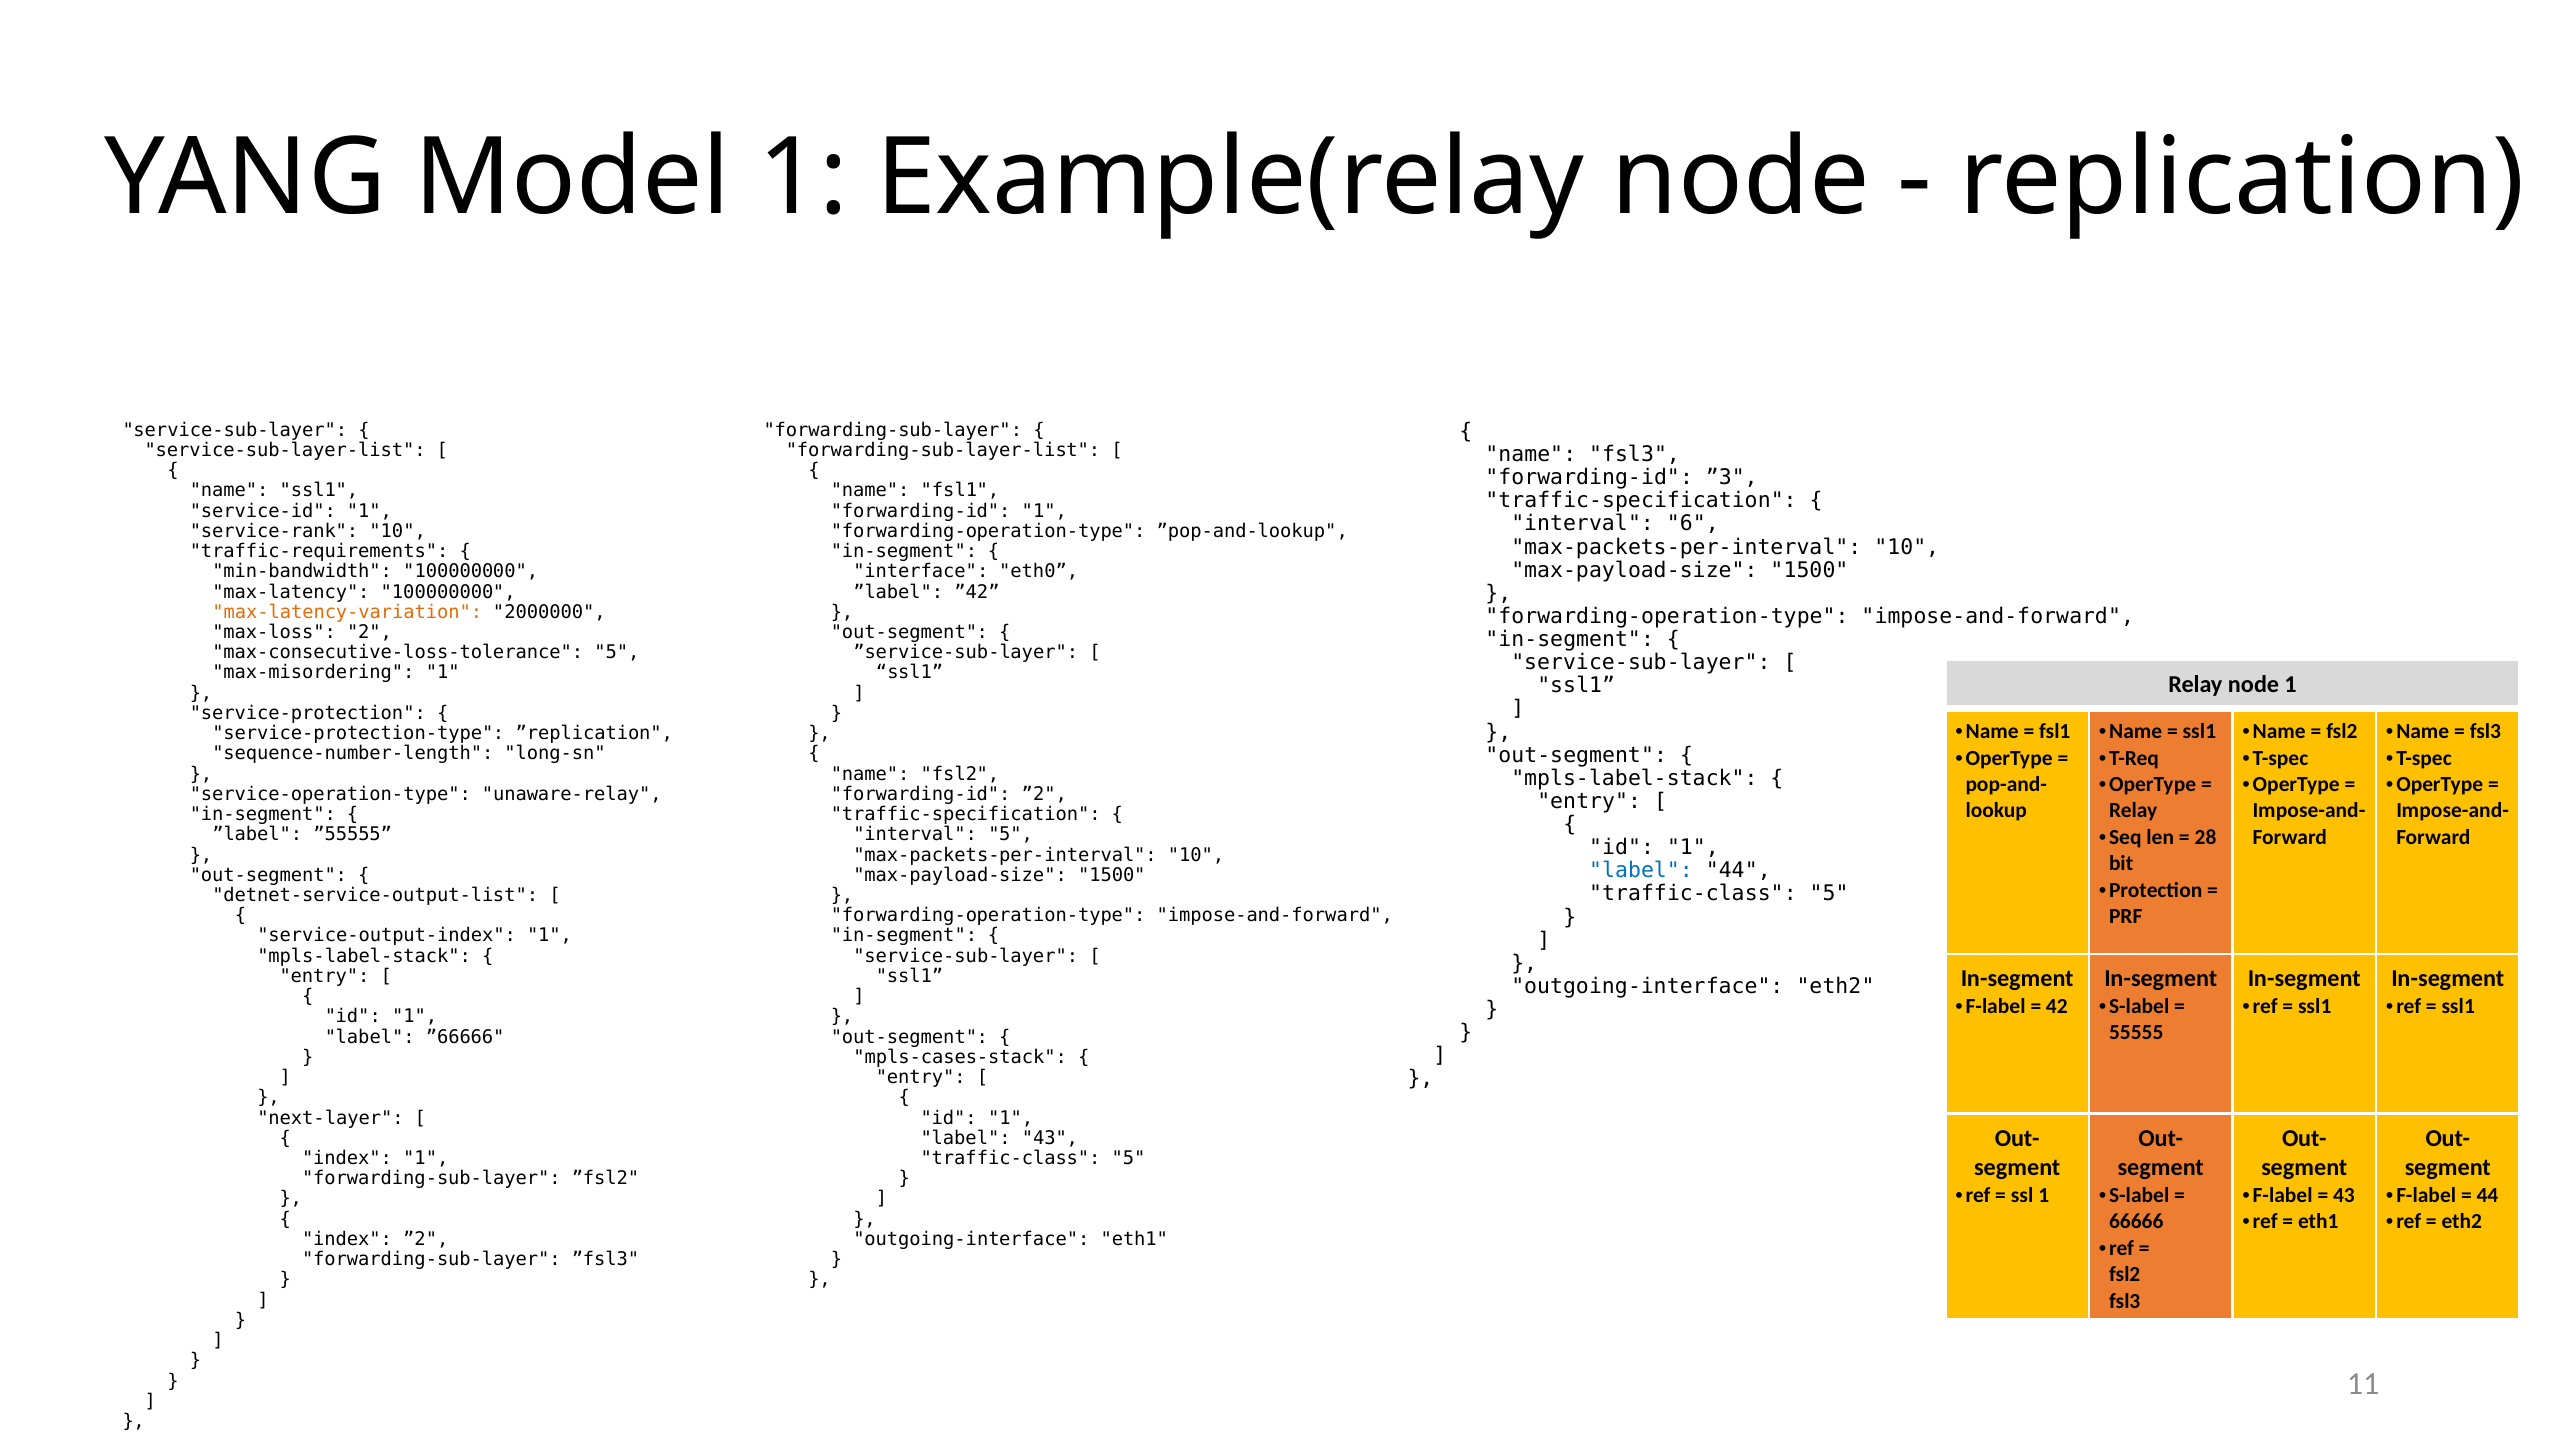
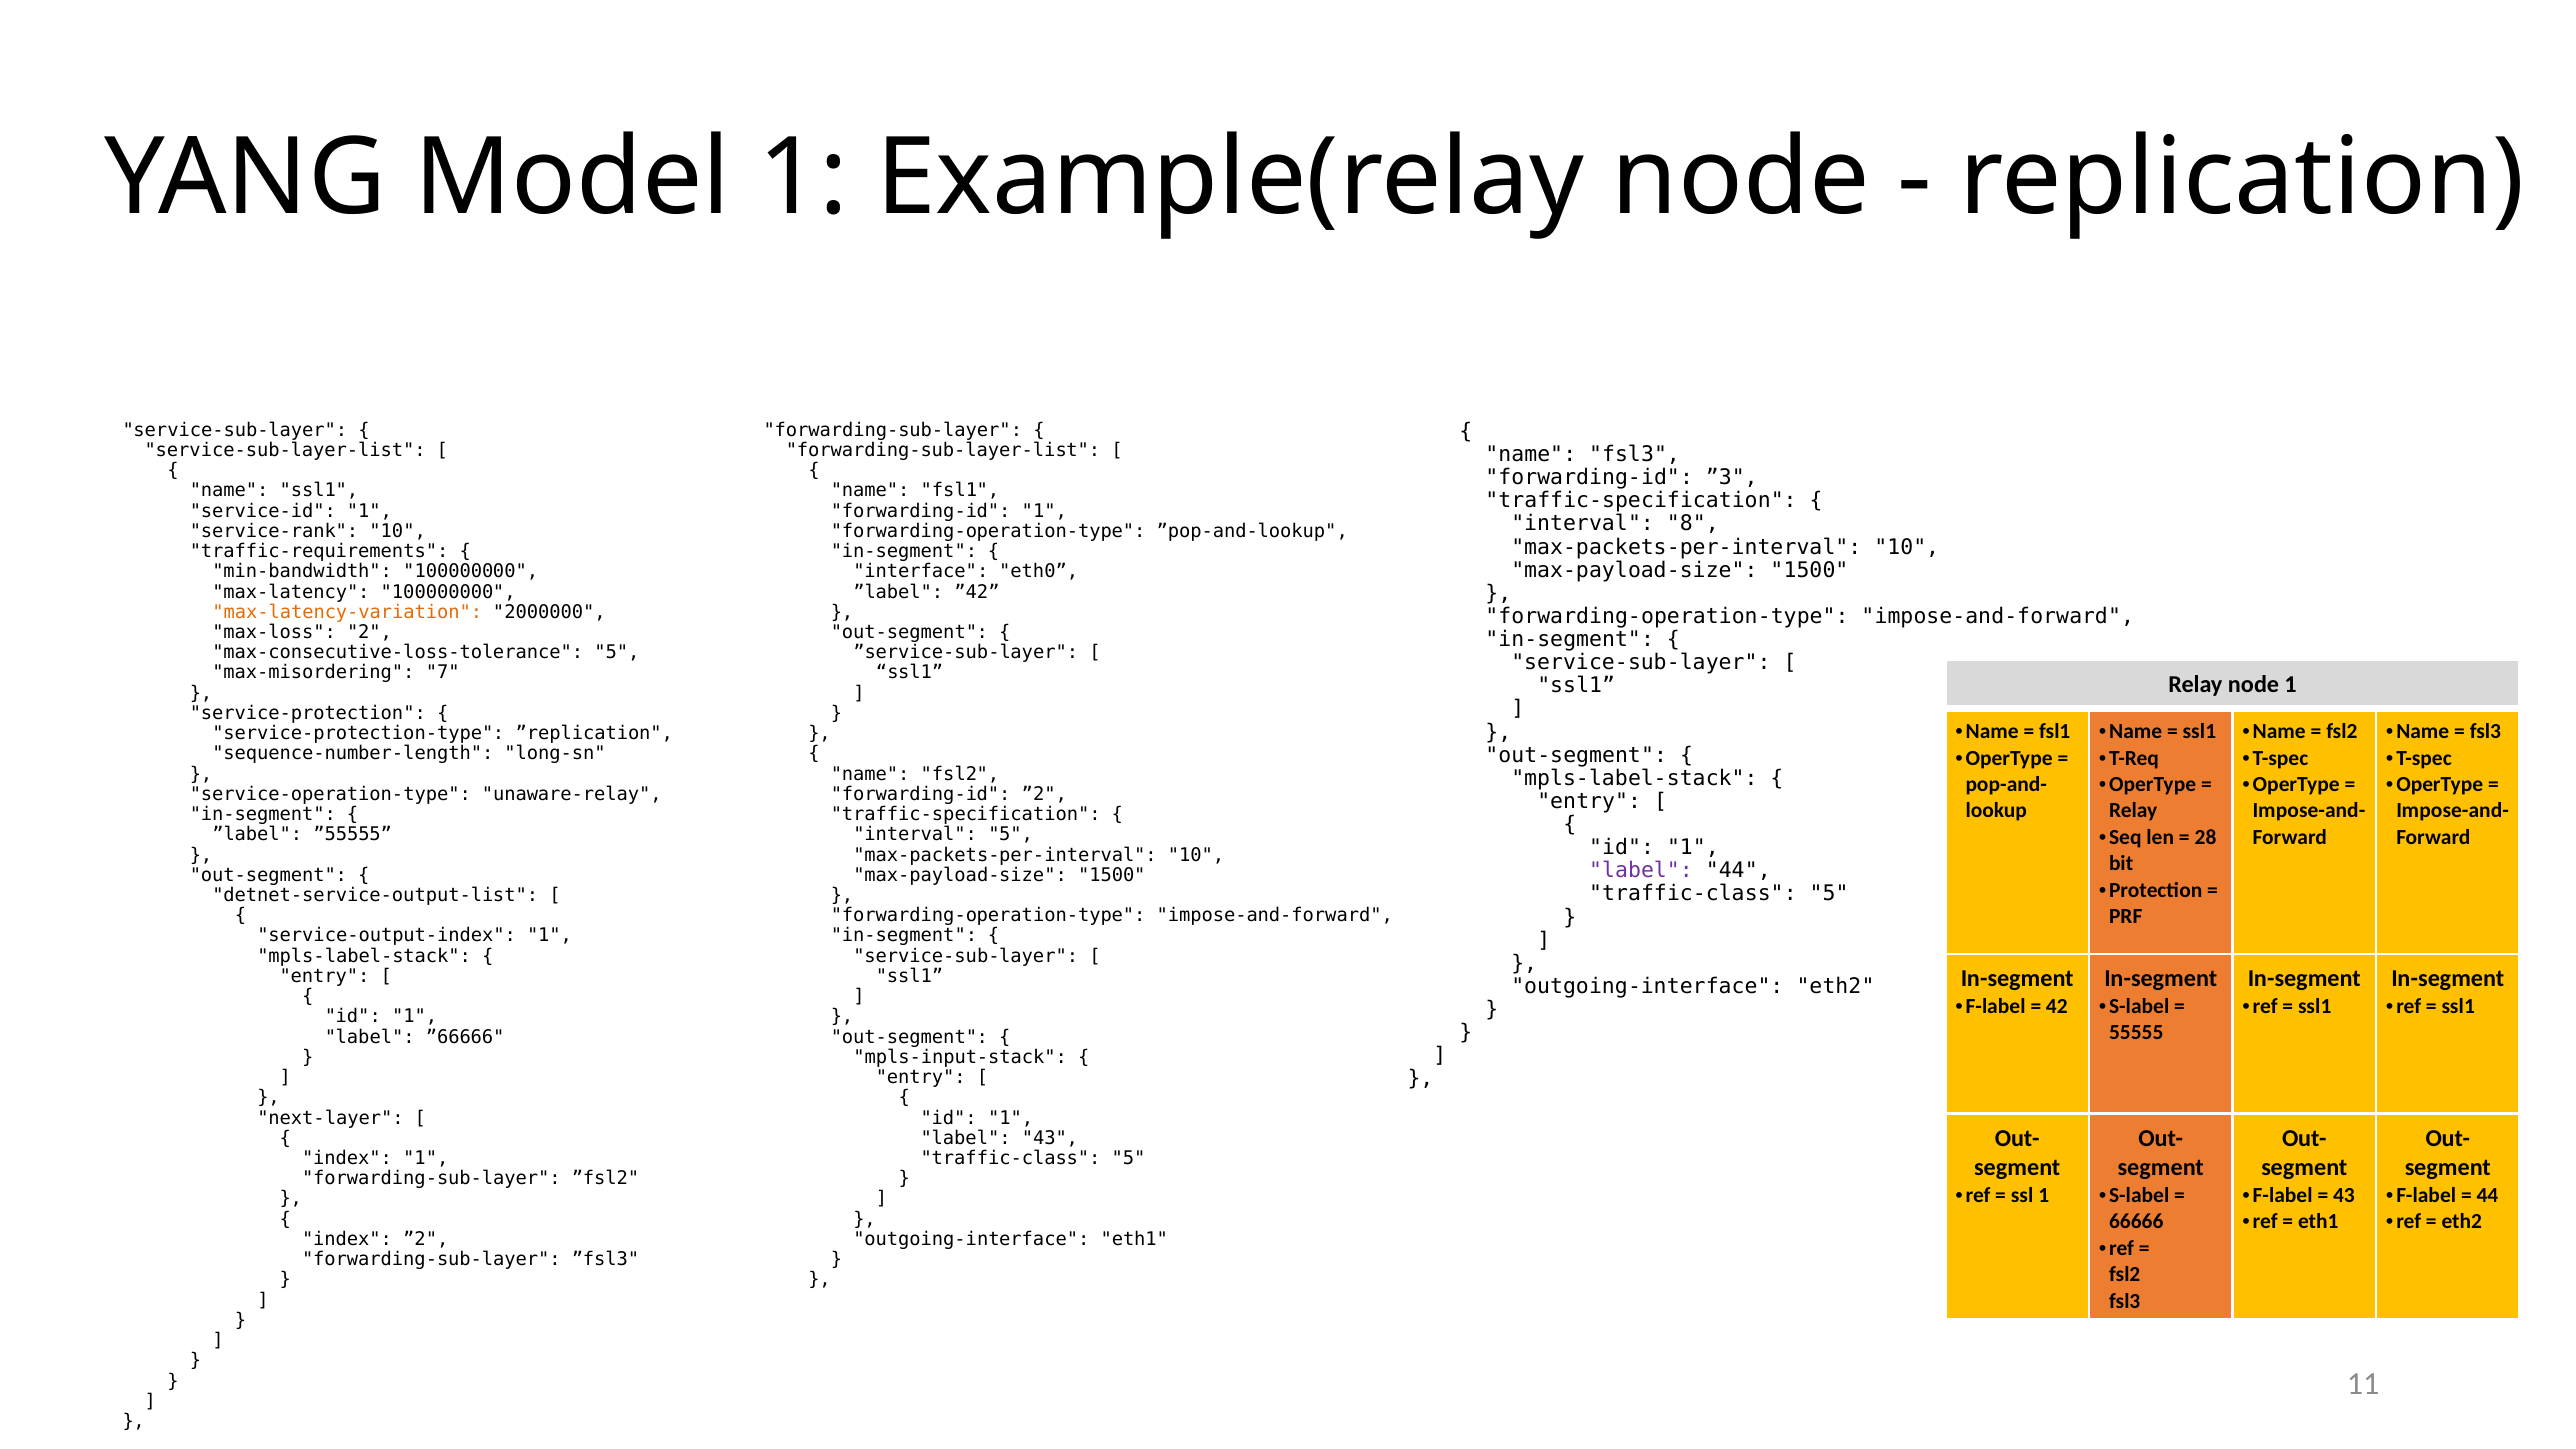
6: 6 -> 8 (1693, 524)
max-misordering 1: 1 -> 7 (443, 673)
label colour: blue -> purple (1641, 871)
mpls-cases-stack: mpls-cases-stack -> mpls-input-stack (960, 1057)
